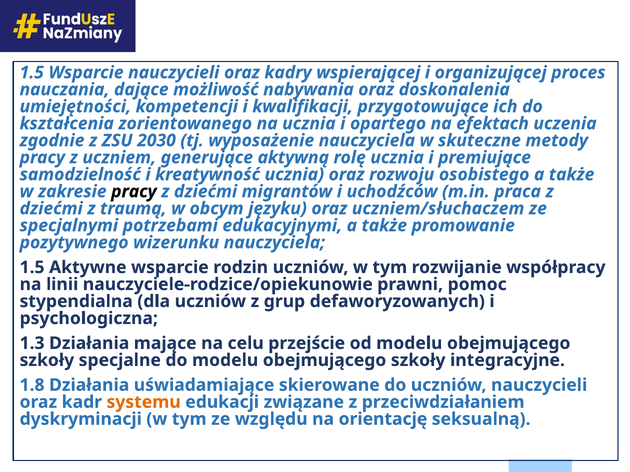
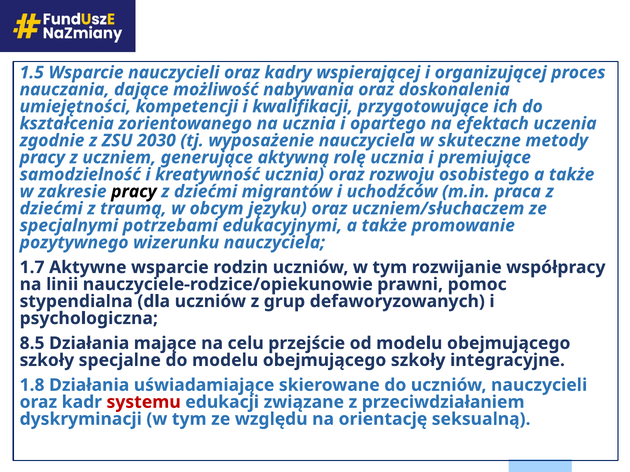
1.5: 1.5 -> 1.7 (32, 268)
1.3: 1.3 -> 8.5 (32, 344)
systemu colour: orange -> red (144, 402)
